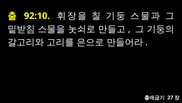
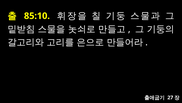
92:10: 92:10 -> 85:10 (37, 16)
